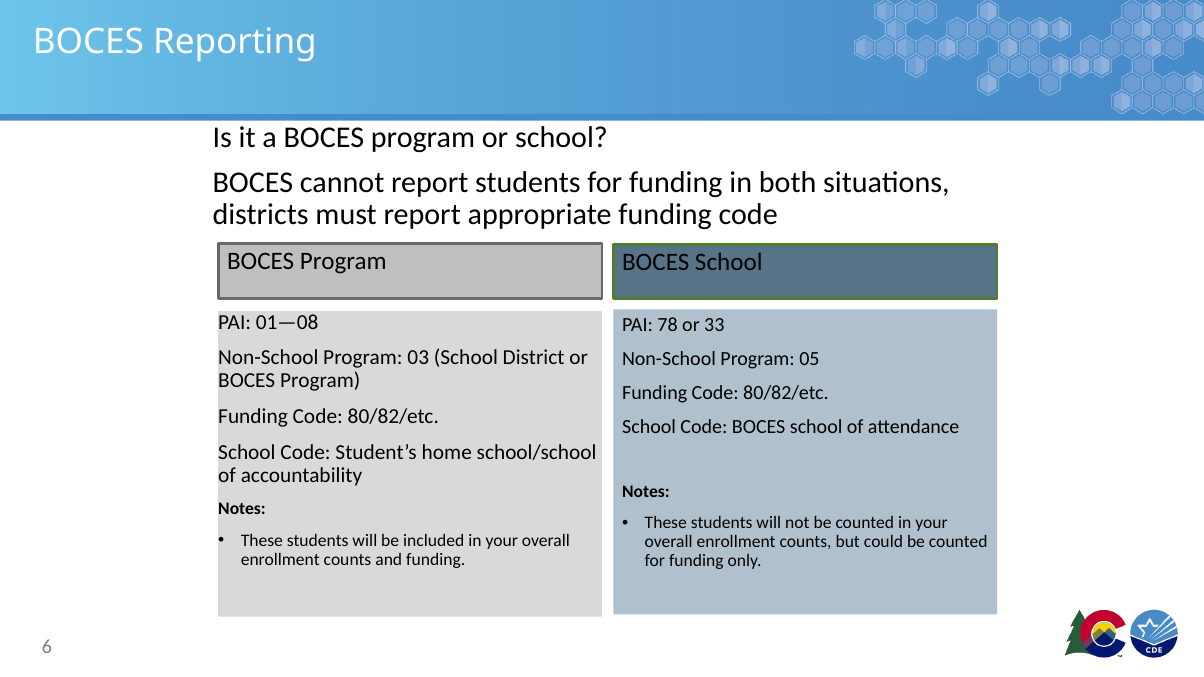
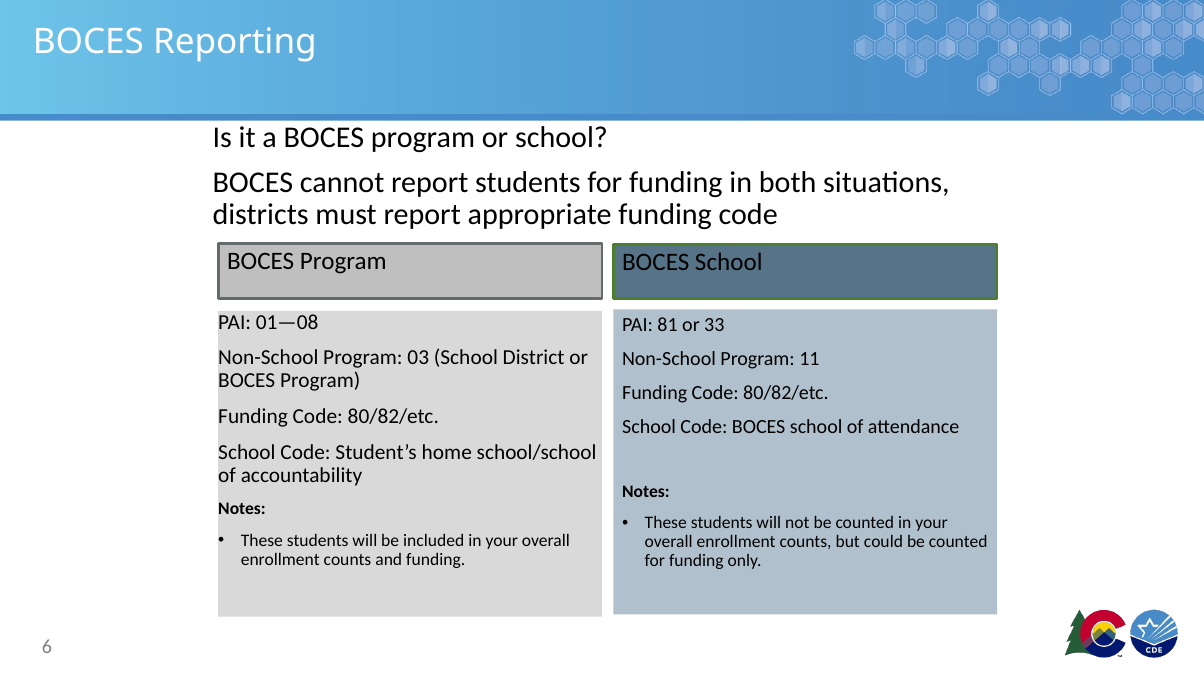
78: 78 -> 81 (668, 325)
05: 05 -> 11 (809, 359)
